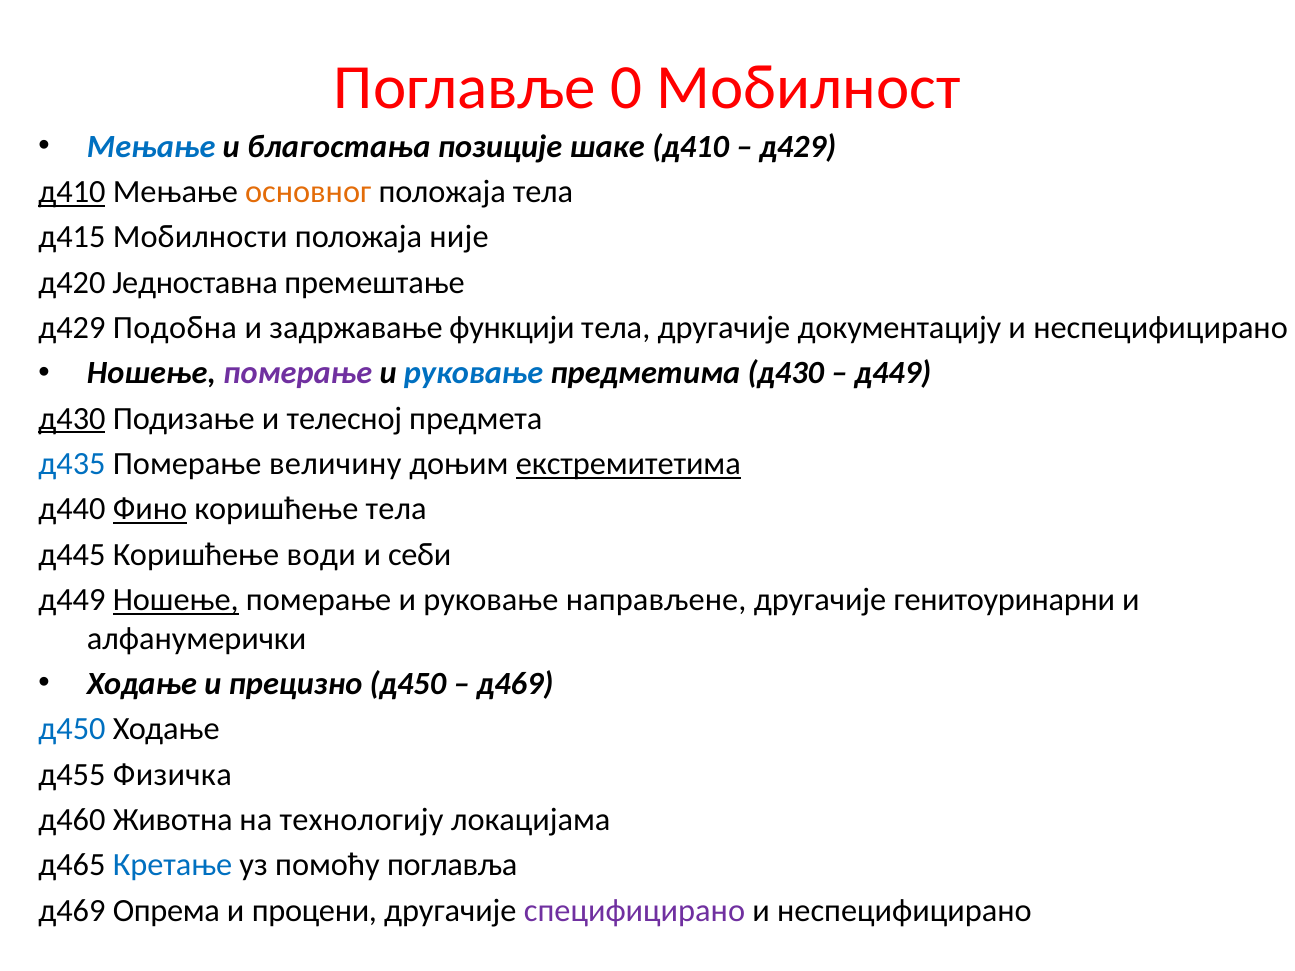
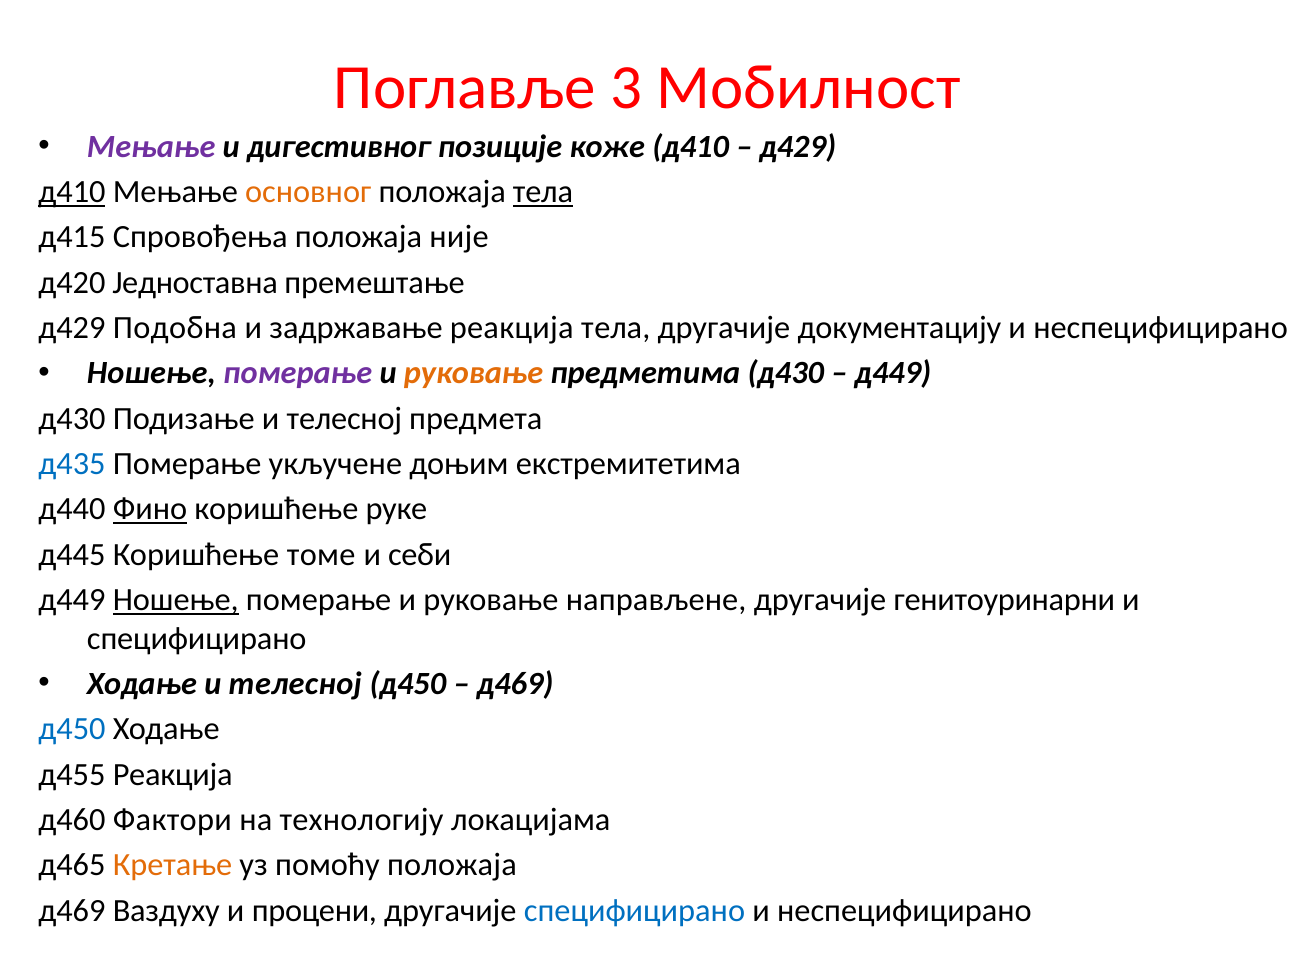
0: 0 -> 3 (626, 88)
Мењање colour: blue -> purple (151, 147)
благостања: благостања -> дигестивног (339, 147)
шаке: шаке -> коже (607, 147)
тела underline: none -> present (543, 192)
Мобилности: Мобилности -> Спровођења (200, 237)
задржавање функцији: функцији -> реакција (512, 328)
руковање colour: blue -> orange (474, 373)
д430 underline: present -> none (72, 419)
величину: величину -> укључене (335, 464)
екстремитетима underline: present -> none (628, 464)
коришћење тела: тела -> руке (396, 509)
води: води -> томе (321, 555)
алфанумерички: алфанумерички -> специфицирано (197, 639)
Ходање и прецизно: прецизно -> телесној (295, 684)
д455 Физичка: Физичка -> Реакција (173, 775)
Животна: Животна -> Фактори (172, 820)
Кретање colour: blue -> orange (173, 865)
помоћу поглавља: поглавља -> положаја (452, 865)
Опрема: Опрема -> Ваздуху (166, 911)
специфицирано colour: purple -> blue (635, 911)
